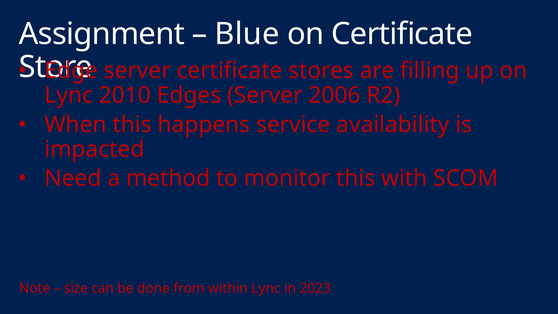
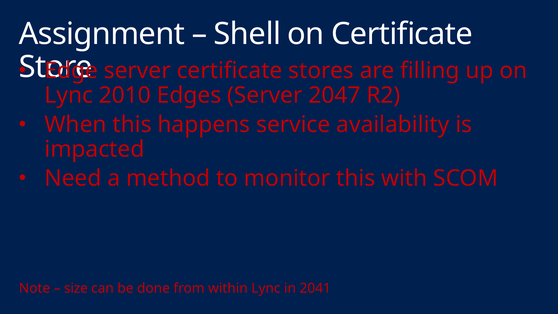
Blue: Blue -> Shell (247, 34)
2006: 2006 -> 2047 (334, 95)
2023: 2023 -> 2041 (315, 288)
